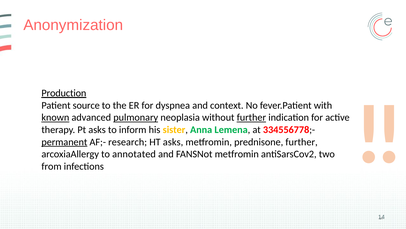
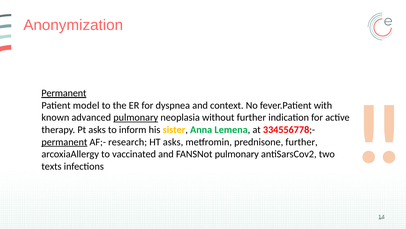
Production: Production -> Permanent (64, 93)
source: source -> model (86, 105)
known underline: present -> none (55, 117)
further underline: present -> none (251, 117)
annotated: annotated -> vaccinated (134, 154)
FANSNot metfromin: metfromin -> pulmonary (237, 154)
from: from -> texts (51, 166)
